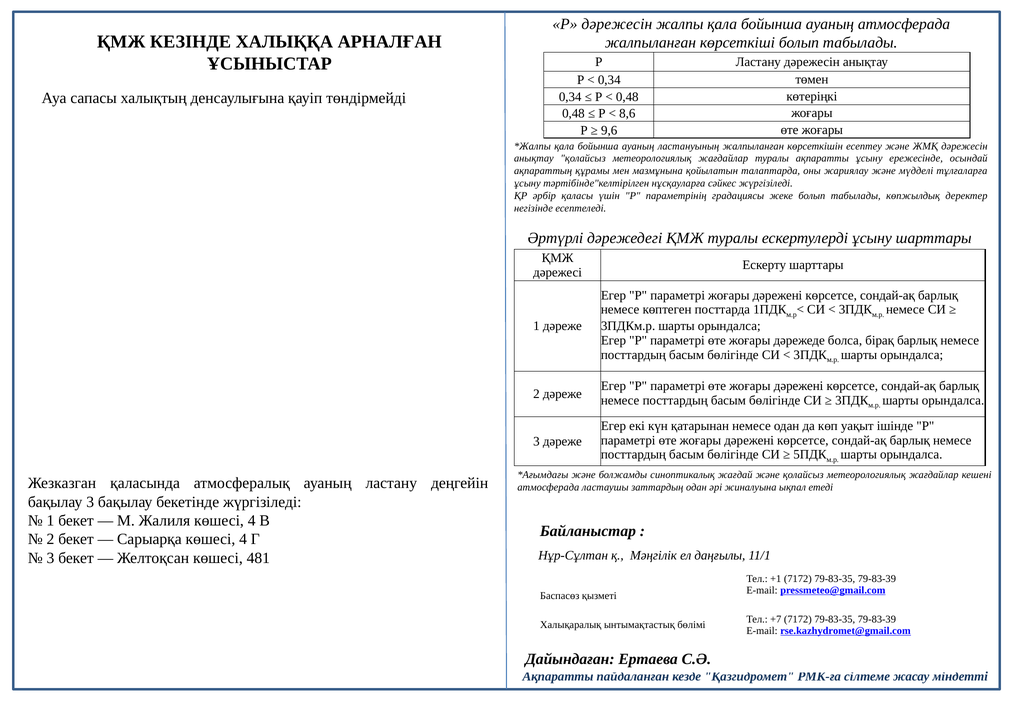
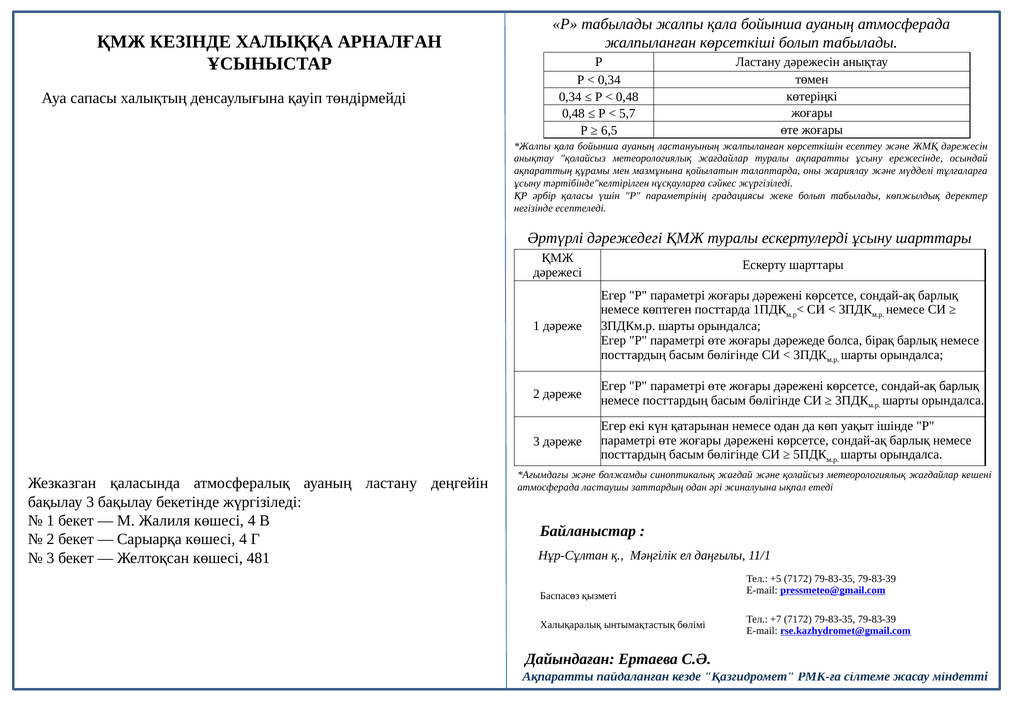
Р дәрежесін: дәрежесін -> табылады (617, 24)
8,6: 8,6 -> 5,7 (627, 114)
9,6: 9,6 -> 6,5 (609, 130)
+1: +1 -> +5 (776, 579)
